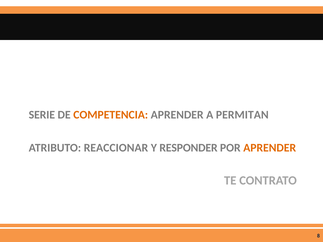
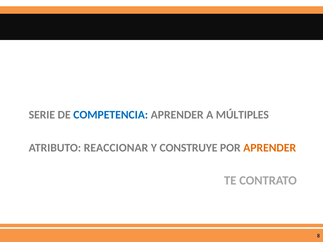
COMPETENCIA colour: orange -> blue (111, 115)
PERMITAN: PERMITAN -> MÚLTIPLES (242, 115)
RESPONDER: RESPONDER -> CONSTRUYE (188, 148)
